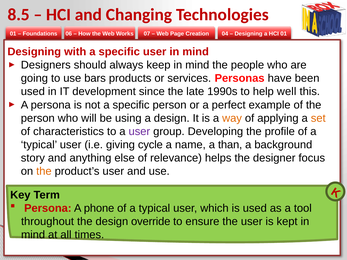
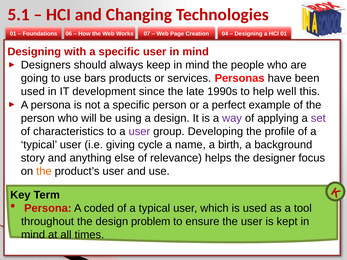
8.5: 8.5 -> 5.1 (19, 15)
way colour: orange -> purple (232, 118)
set colour: orange -> purple (318, 118)
than: than -> birth (230, 145)
phone: phone -> coded (99, 208)
override: override -> problem (151, 222)
